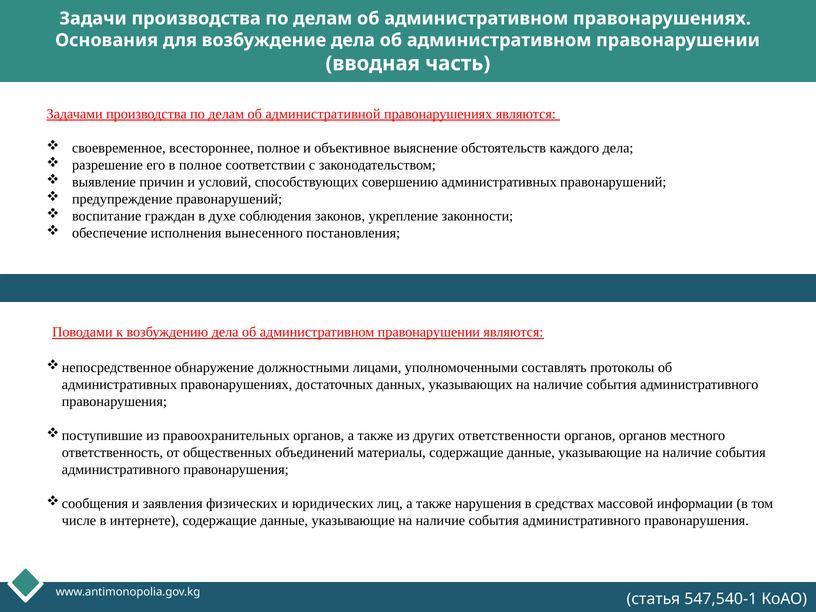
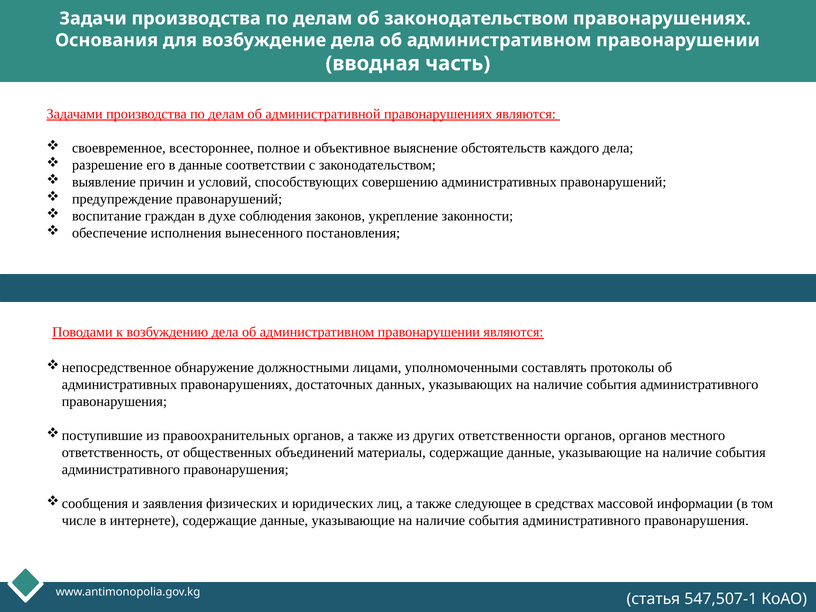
делам об административном: административном -> законодательством (476, 19)
в полное: полное -> данные (201, 165)
нарушения: нарушения -> следующее (488, 503)
547,540-1: 547,540-1 -> 547,507-1 (721, 599)
